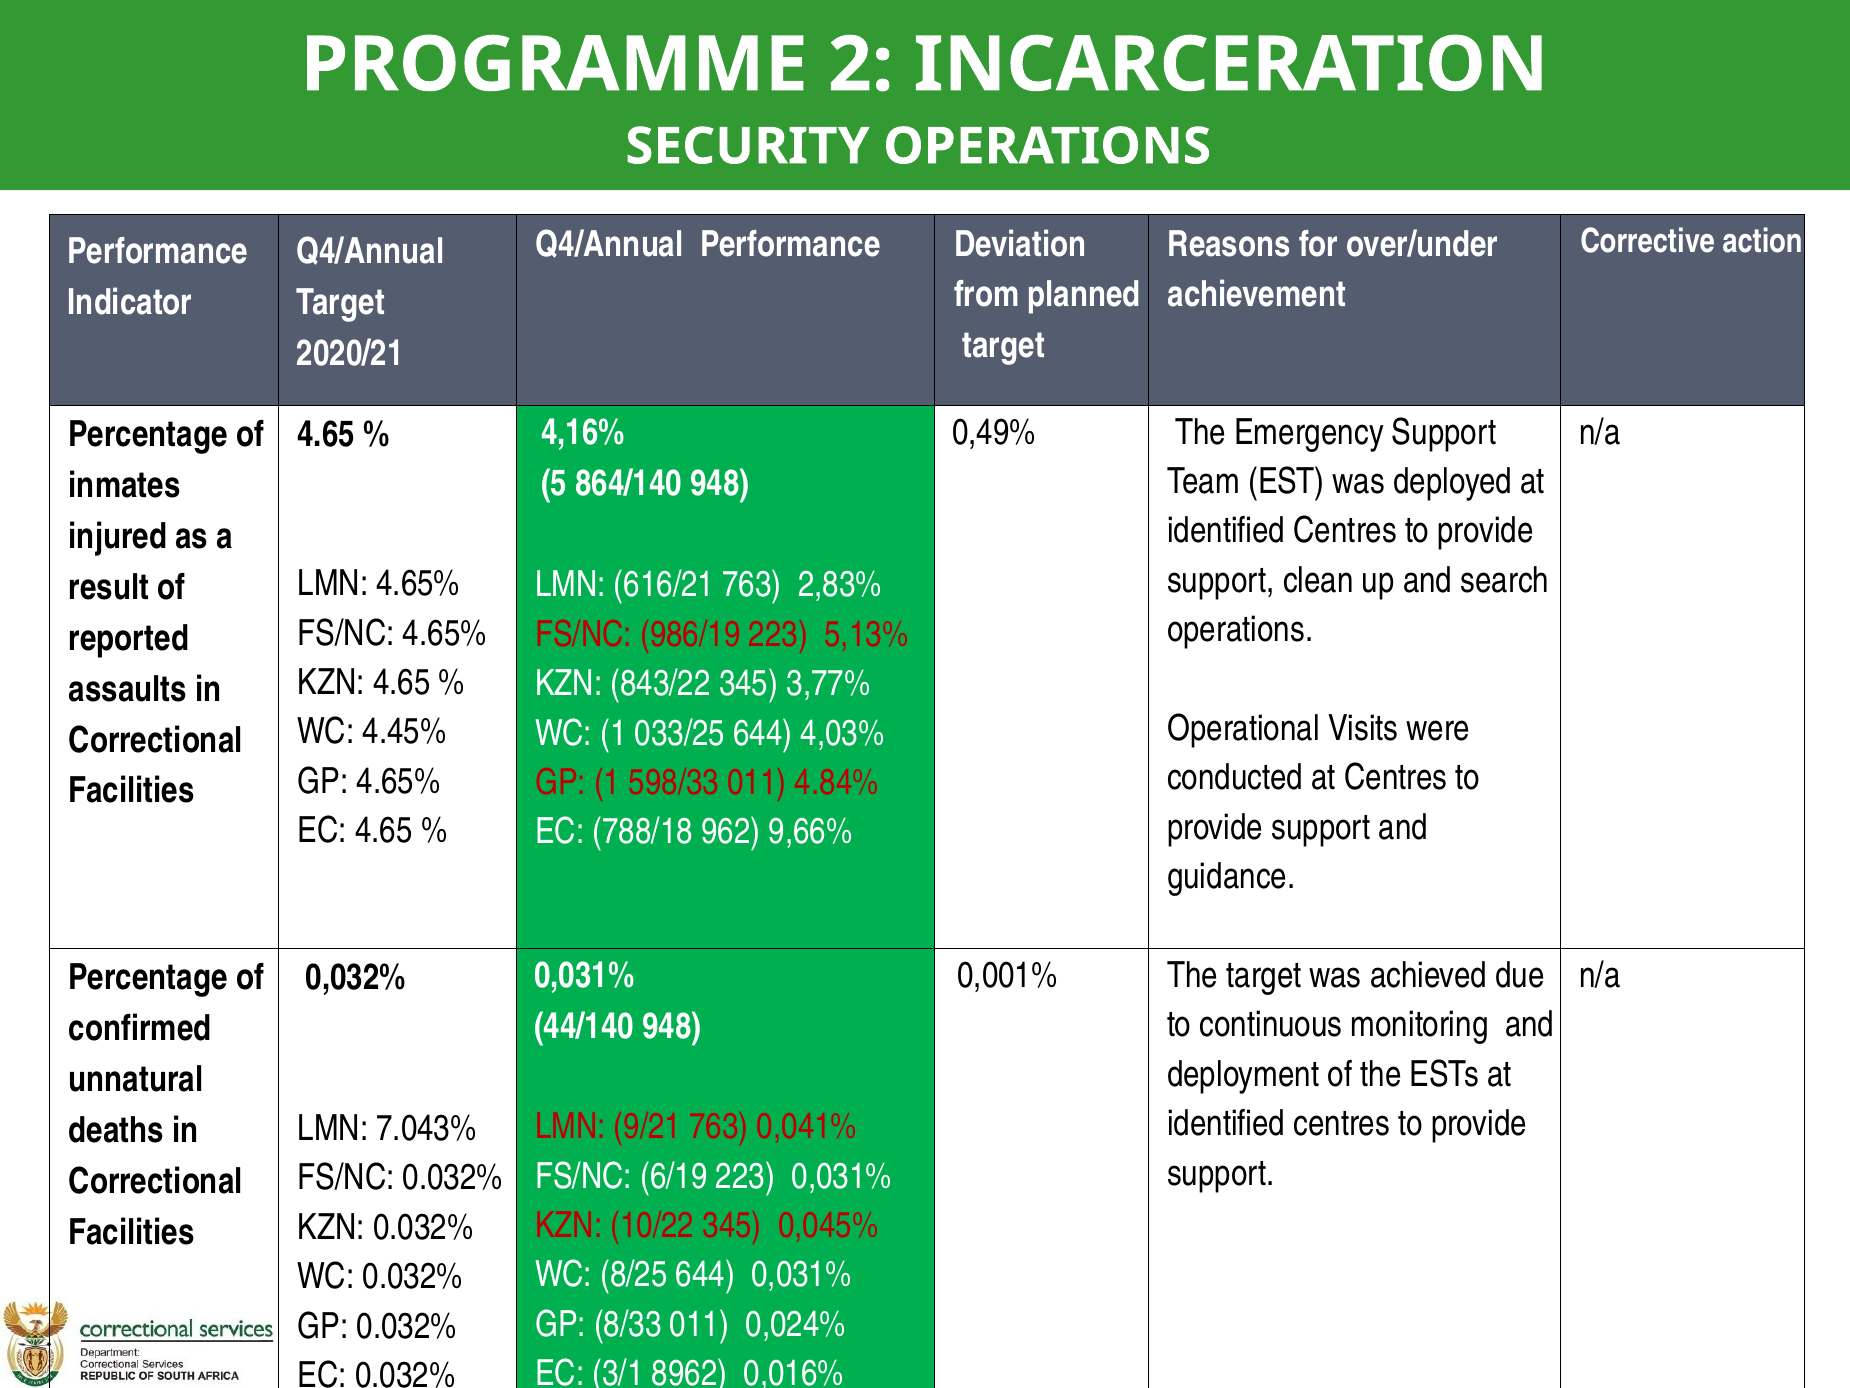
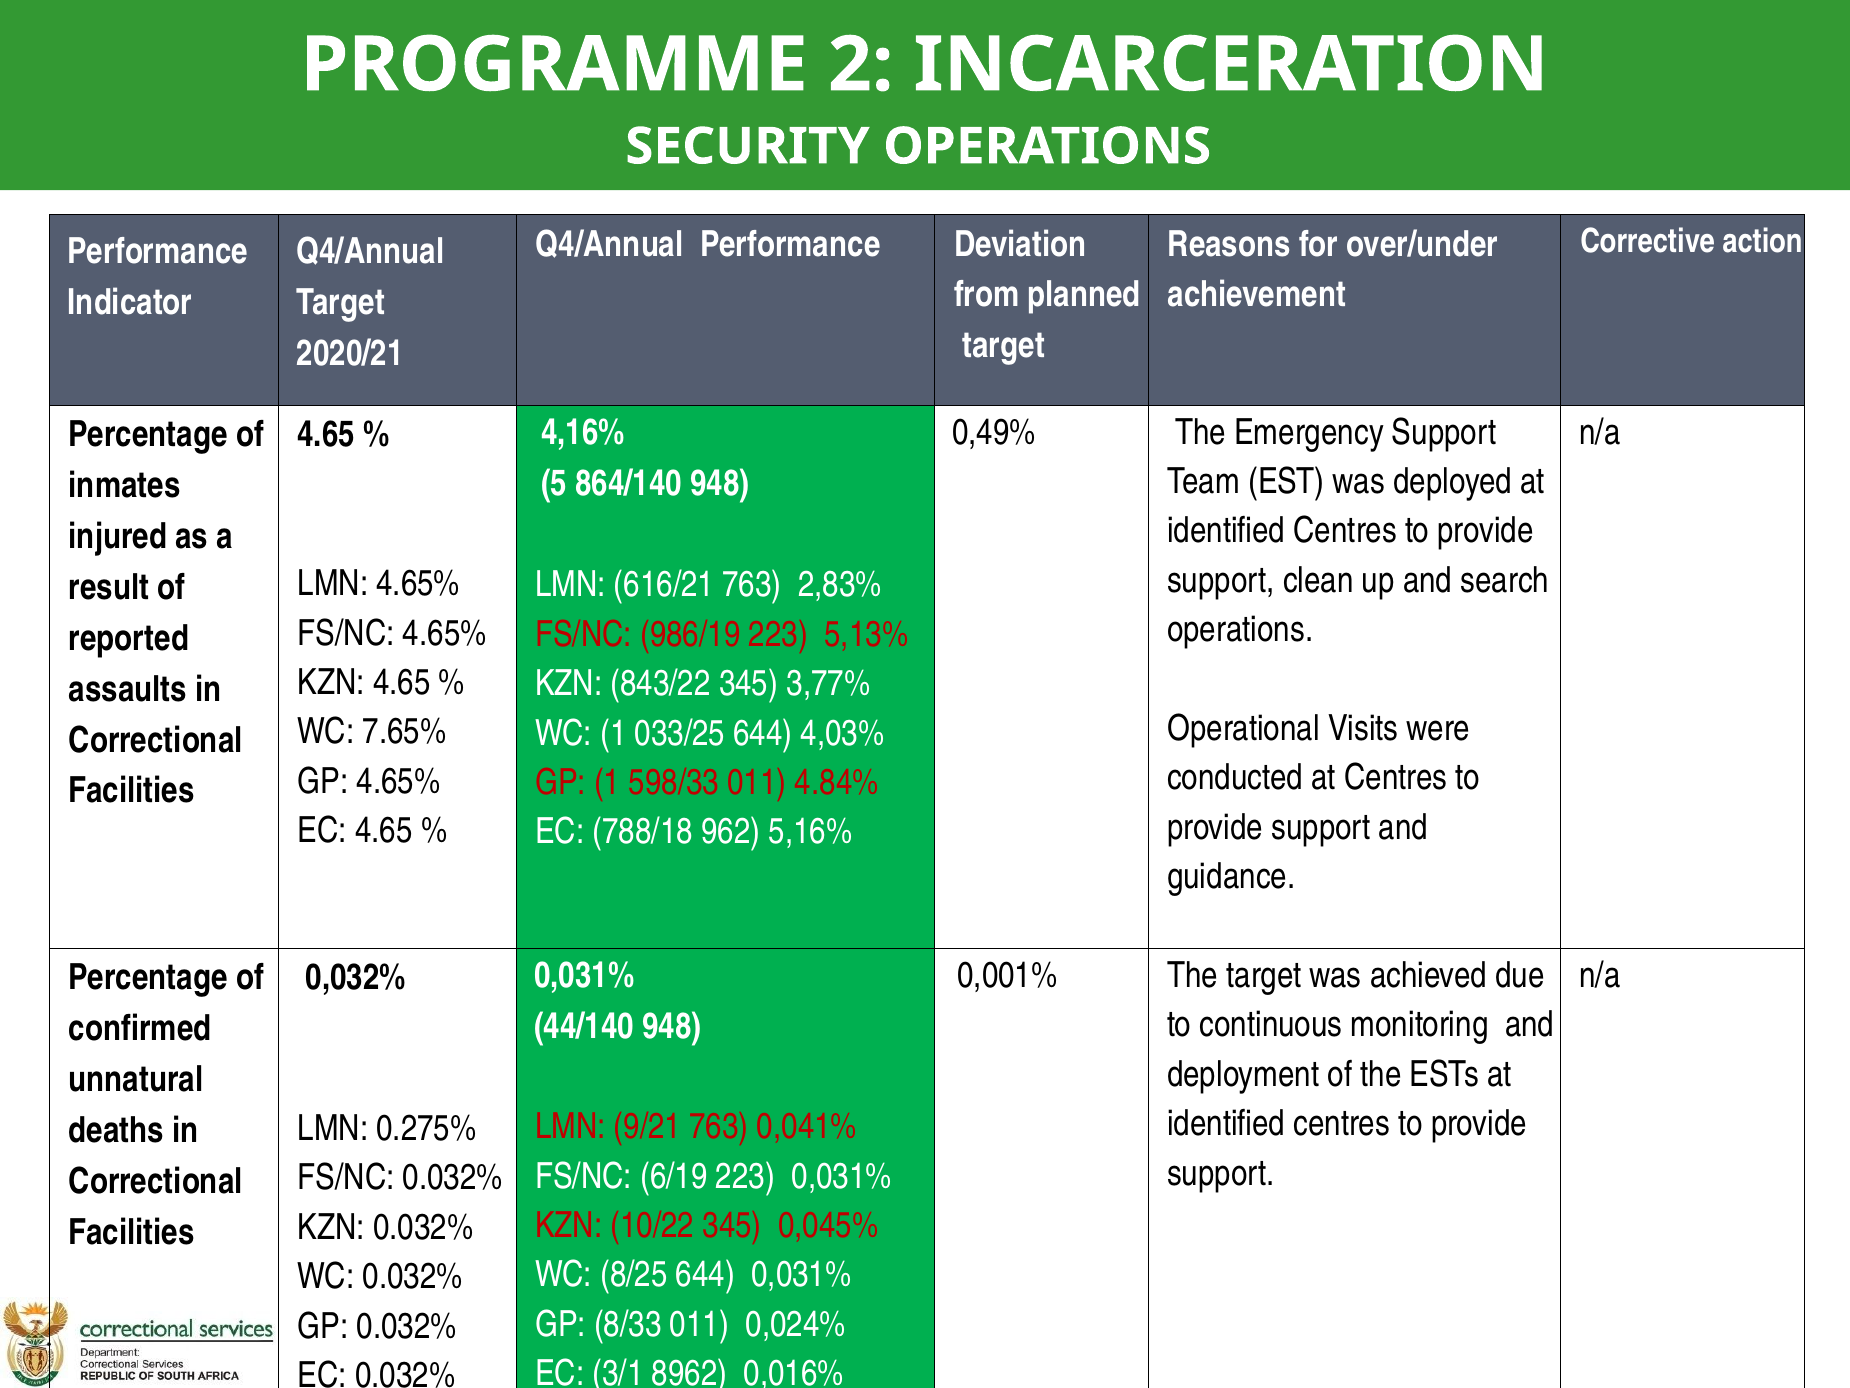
4.45%: 4.45% -> 7.65% (405, 732)
9,66%: 9,66% -> 5,16% (810, 832)
7.043%: 7.043% -> 0.275% (427, 1128)
